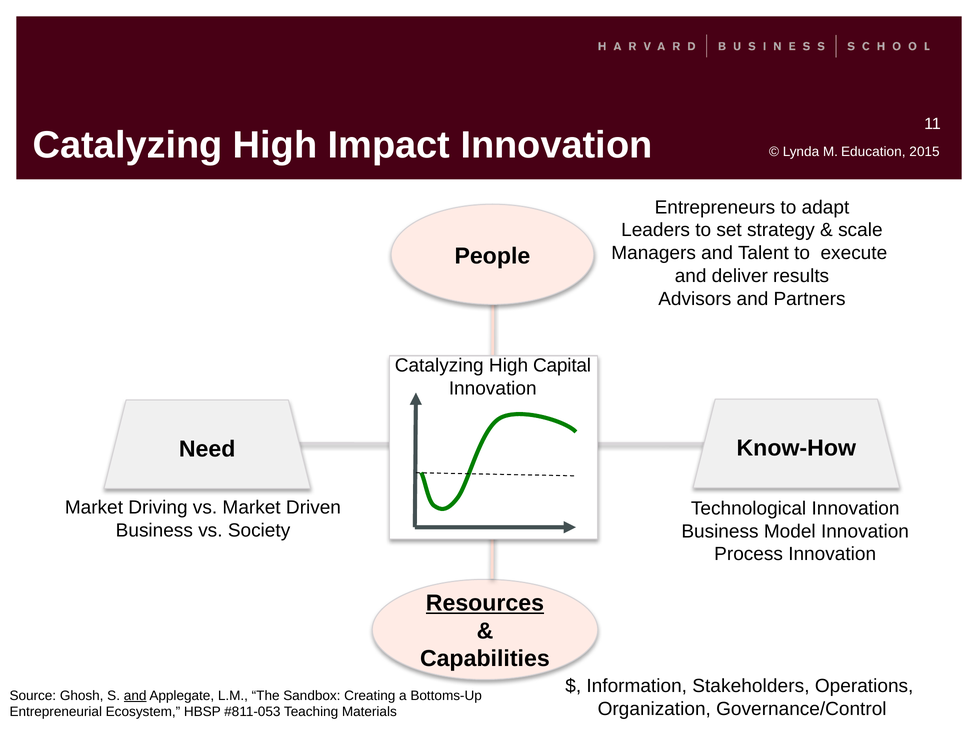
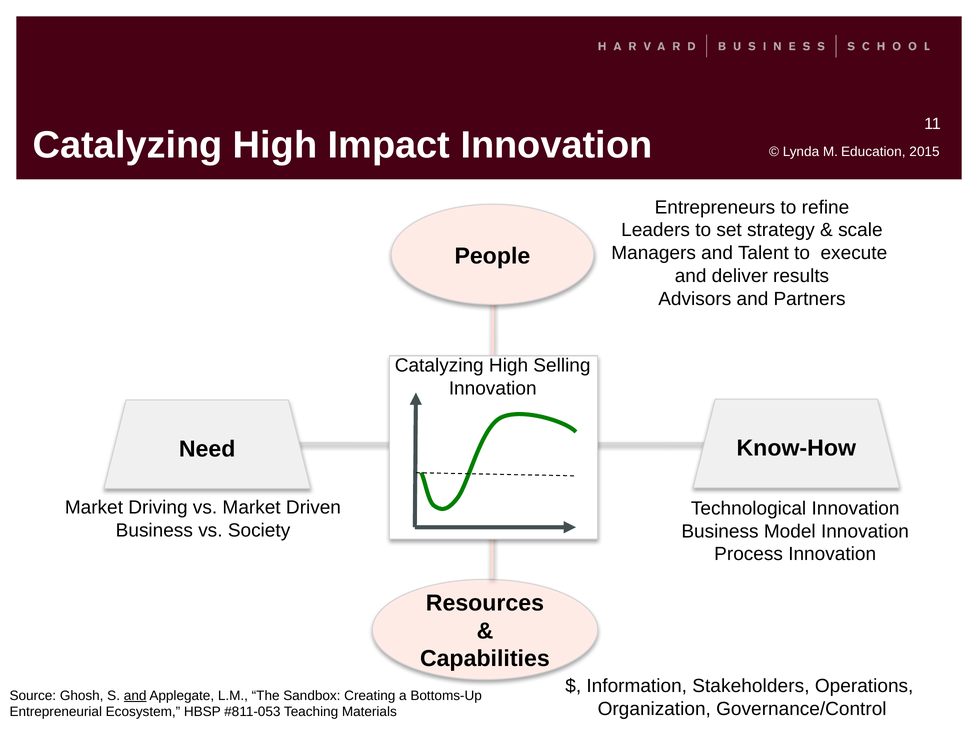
adapt: adapt -> refine (825, 207)
Capital: Capital -> Selling (562, 365)
Resources underline: present -> none (485, 603)
